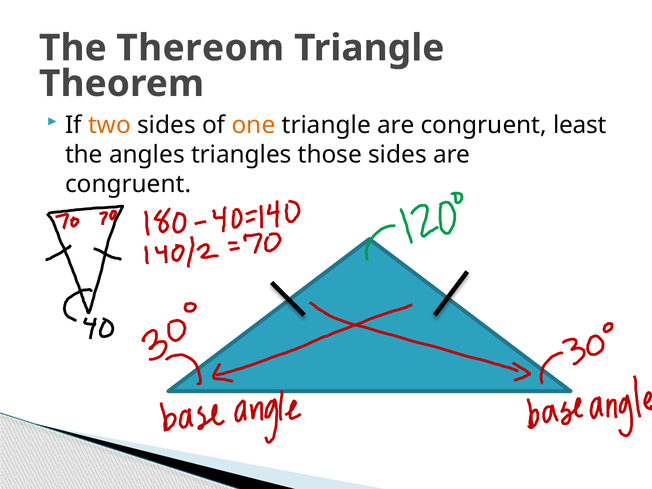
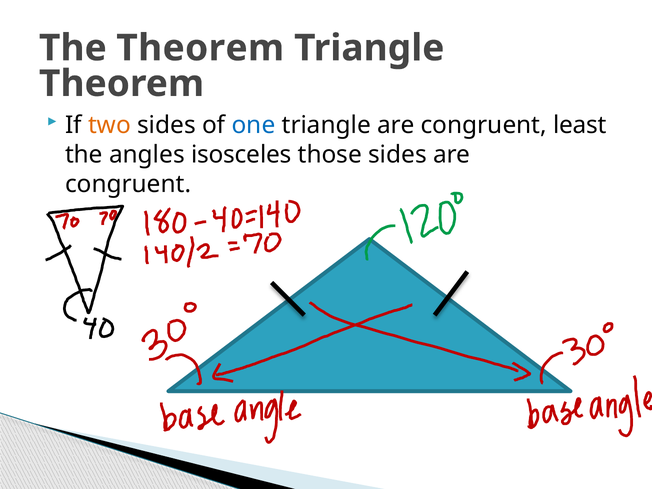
The Thereom: Thereom -> Theorem (200, 48)
one colour: orange -> blue (254, 125)
triangles: triangles -> isosceles (241, 155)
